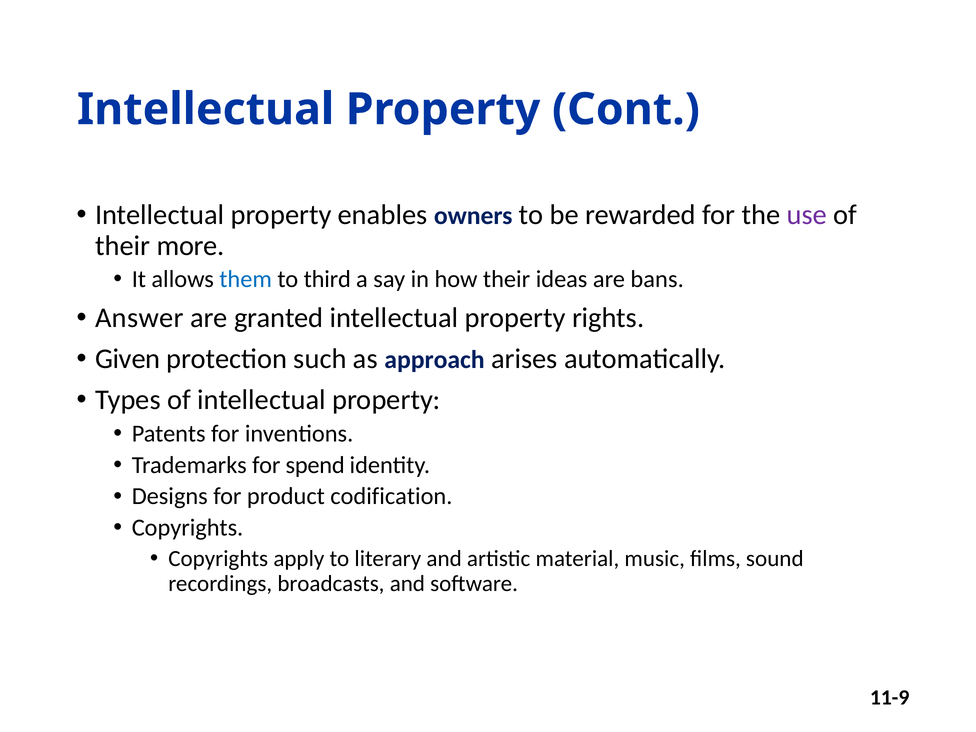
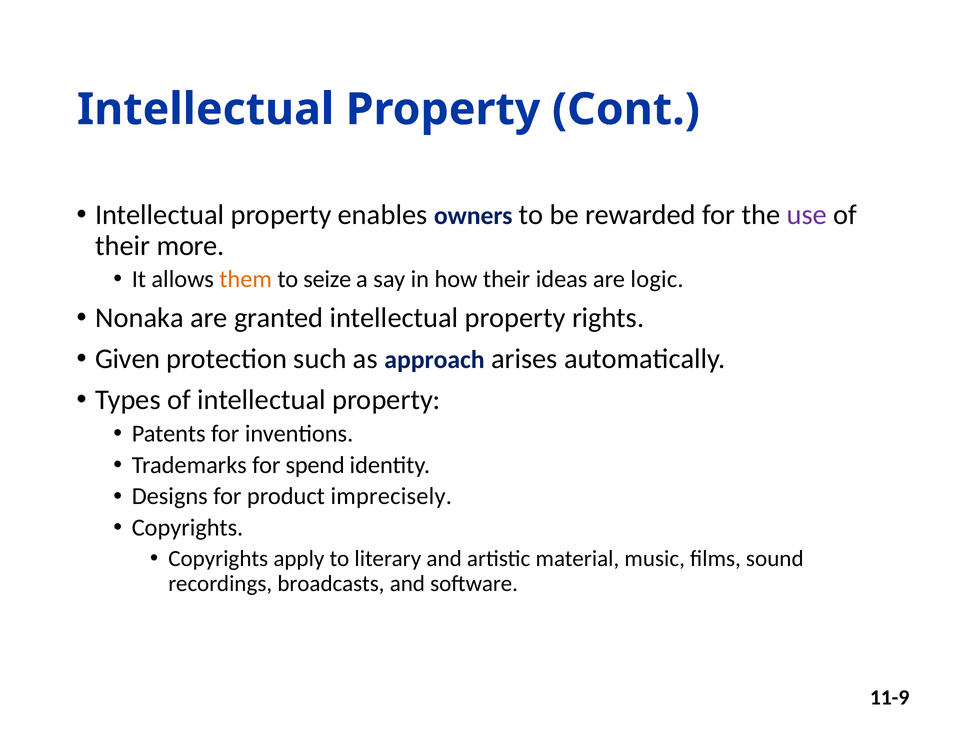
them colour: blue -> orange (246, 279)
third: third -> seize (327, 279)
bans: bans -> logic (657, 279)
Answer: Answer -> Nonaka (140, 318)
codification: codification -> imprecisely (391, 496)
